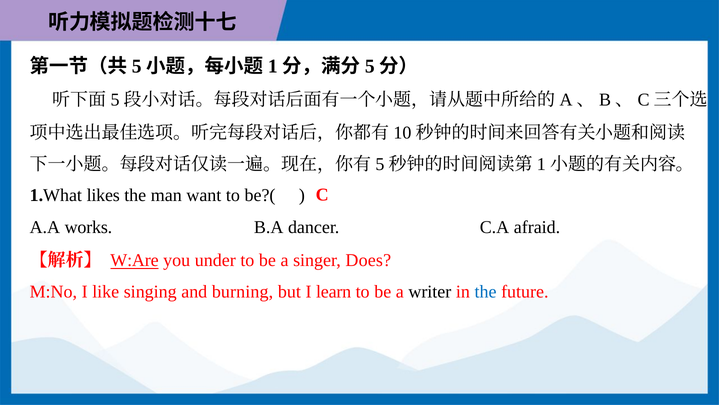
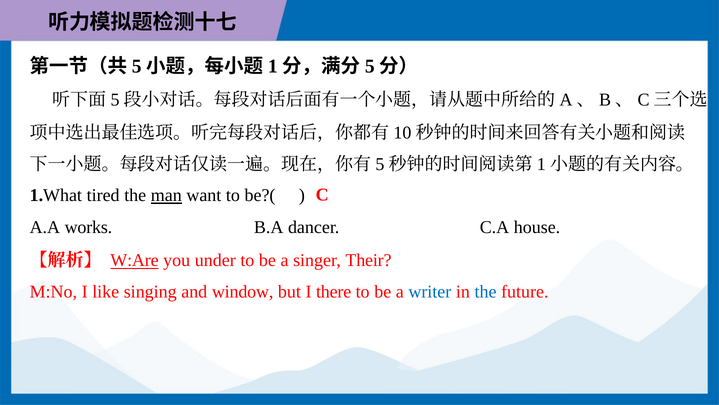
likes: likes -> tired (103, 195)
man underline: none -> present (166, 195)
afraid: afraid -> house (537, 227)
Does: Does -> Their (368, 260)
burning: burning -> window (243, 292)
learn: learn -> there (334, 292)
writer colour: black -> blue (430, 292)
